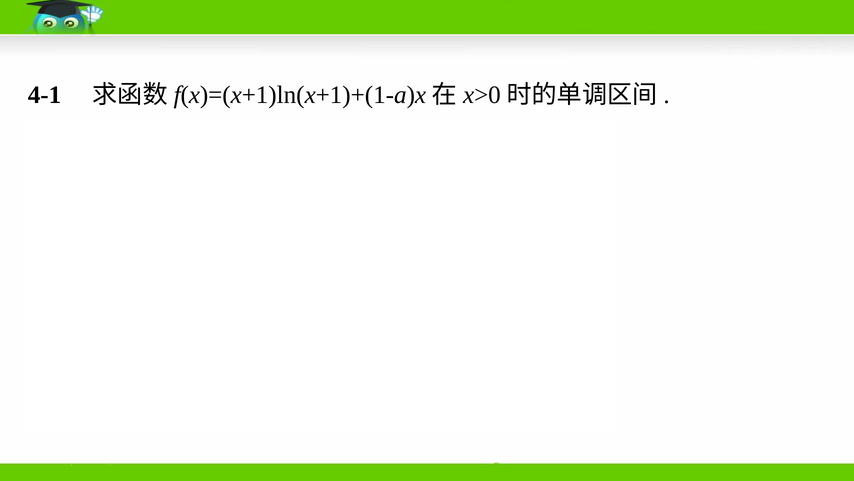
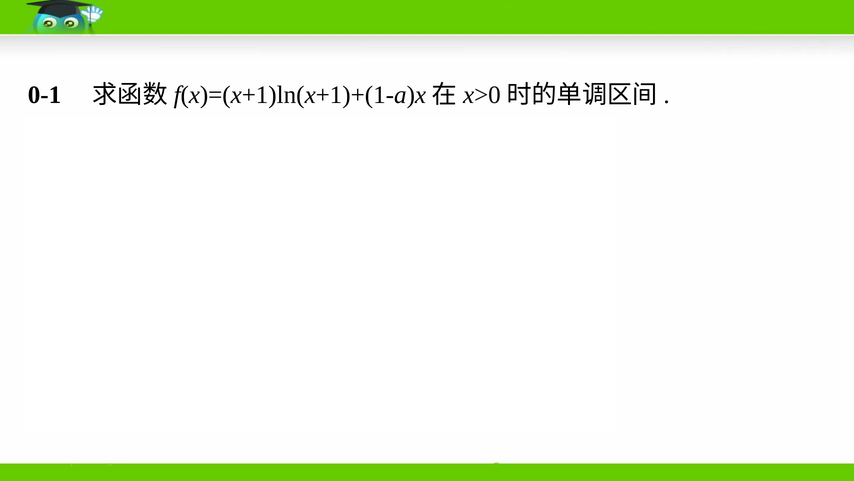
4-1: 4-1 -> 0-1 (45, 95)
